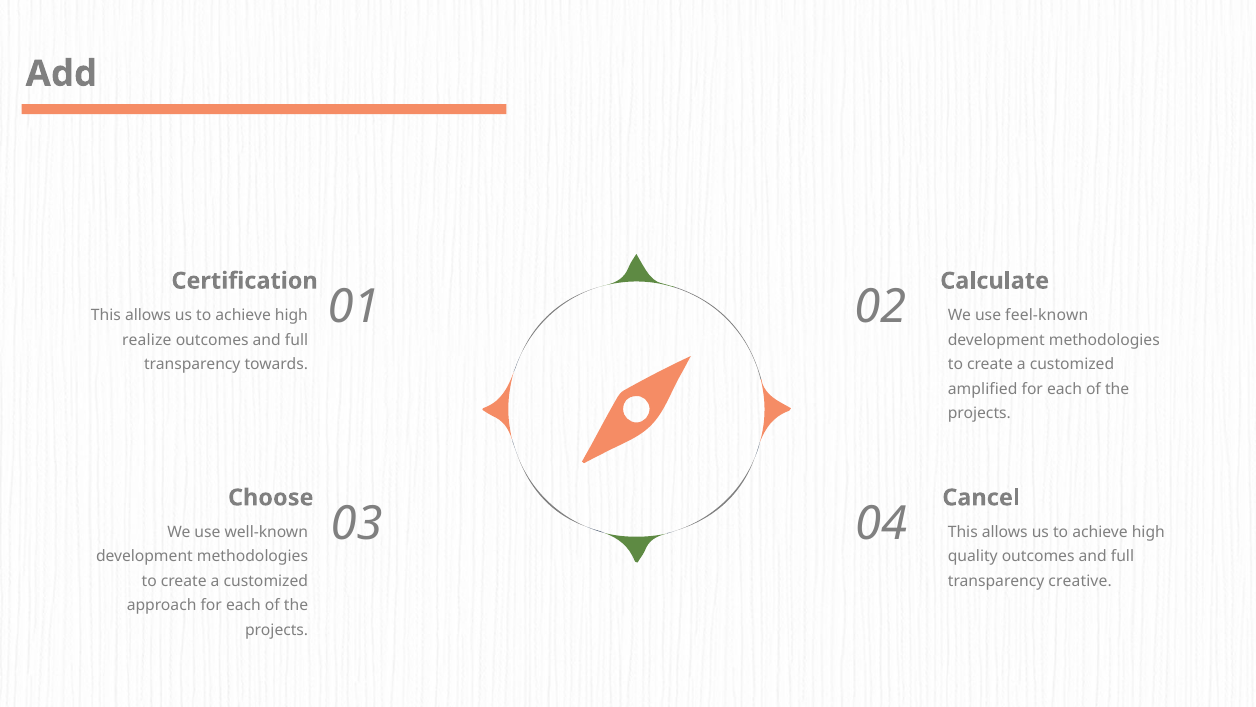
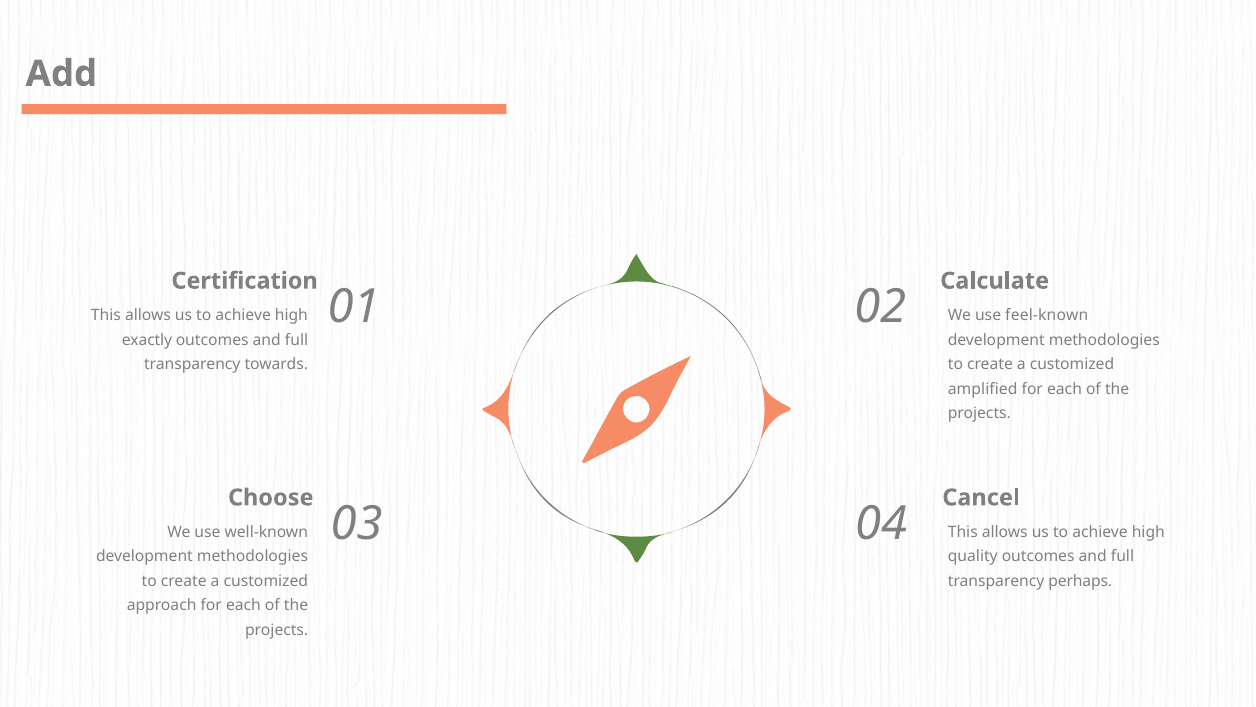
realize: realize -> exactly (147, 340)
creative: creative -> perhaps (1080, 581)
